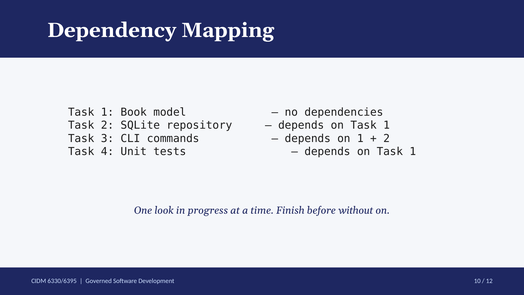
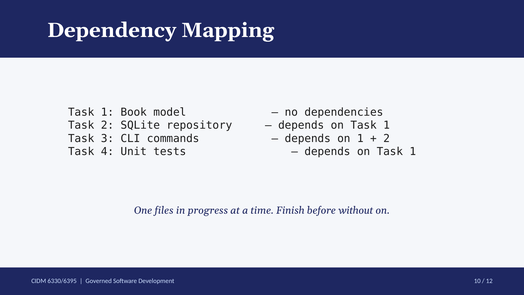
look: look -> files (164, 210)
